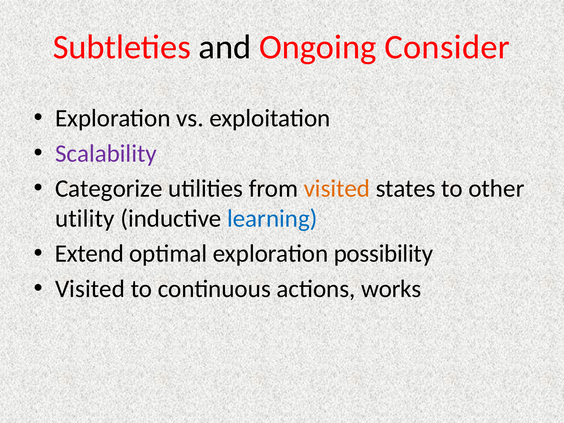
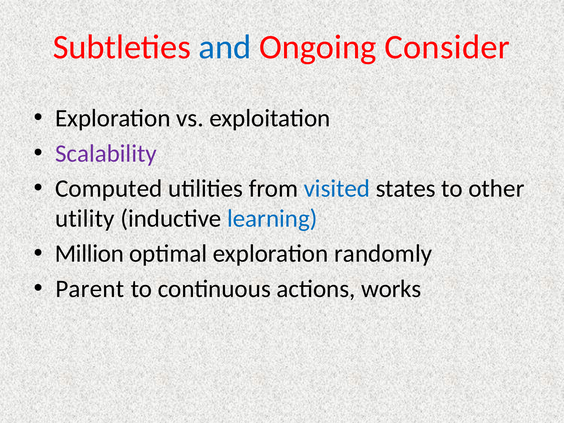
and colour: black -> blue (225, 47)
Categorize: Categorize -> Computed (109, 189)
visited colour: orange -> blue (337, 189)
Extend: Extend -> Million (89, 254)
possibility: possibility -> randomly (383, 254)
Visited: Visited -> Parent (90, 289)
